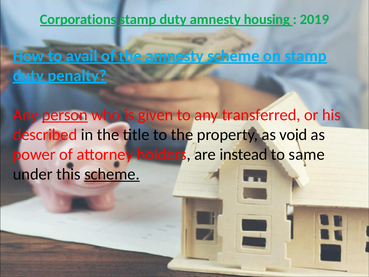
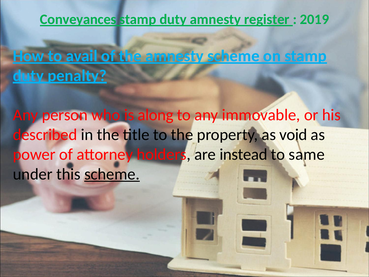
Corporations: Corporations -> Conveyances (78, 19)
housing: housing -> register (267, 19)
person underline: present -> none (65, 115)
given: given -> along (156, 115)
transferred: transferred -> immovable (261, 115)
